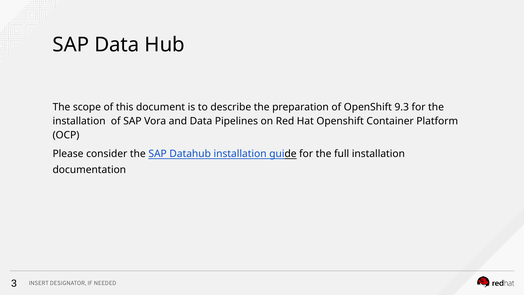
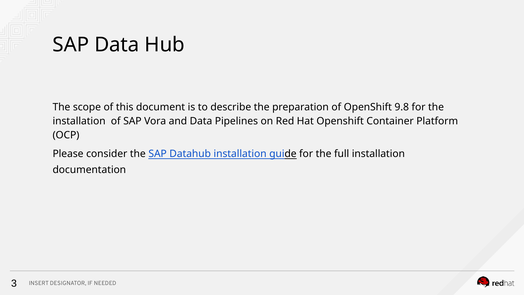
9.3: 9.3 -> 9.8 (402, 107)
